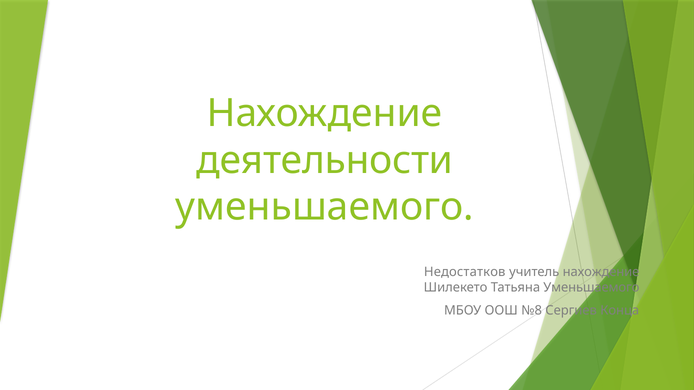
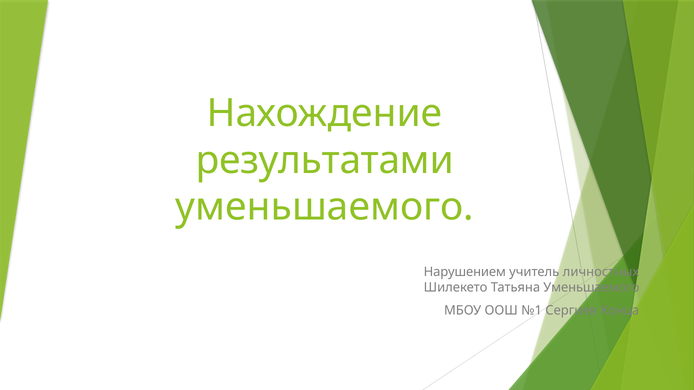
деятельности: деятельности -> результатами (325, 160)
Недостатков: Недостатков -> Нарушением (465, 272)
учитель нахождение: нахождение -> личностных (601, 272)
№8: №8 -> №1 (532, 311)
